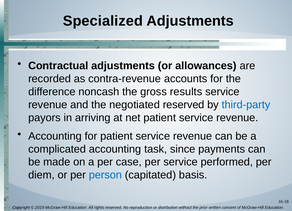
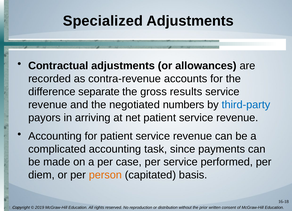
noncash: noncash -> separate (99, 92)
negotiated reserved: reserved -> numbers (184, 105)
person colour: blue -> orange (105, 175)
